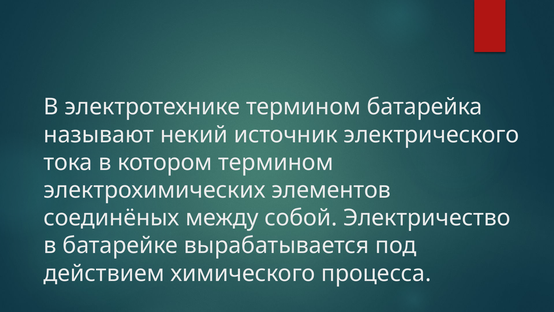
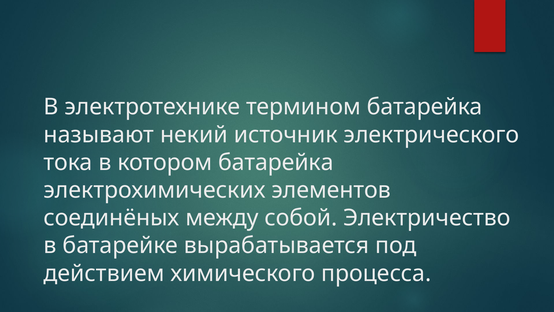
котором термином: термином -> батарейка (276, 162)
